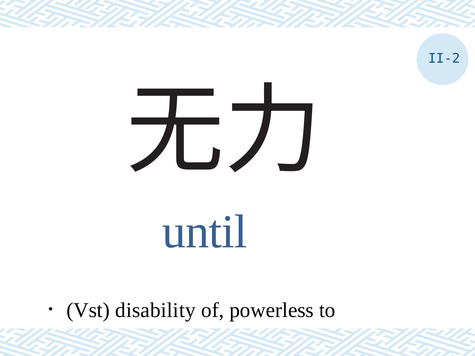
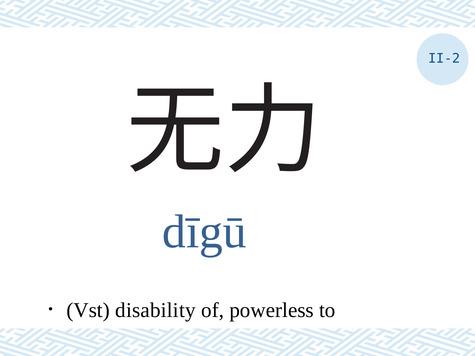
until: until -> dīgū (204, 232)
